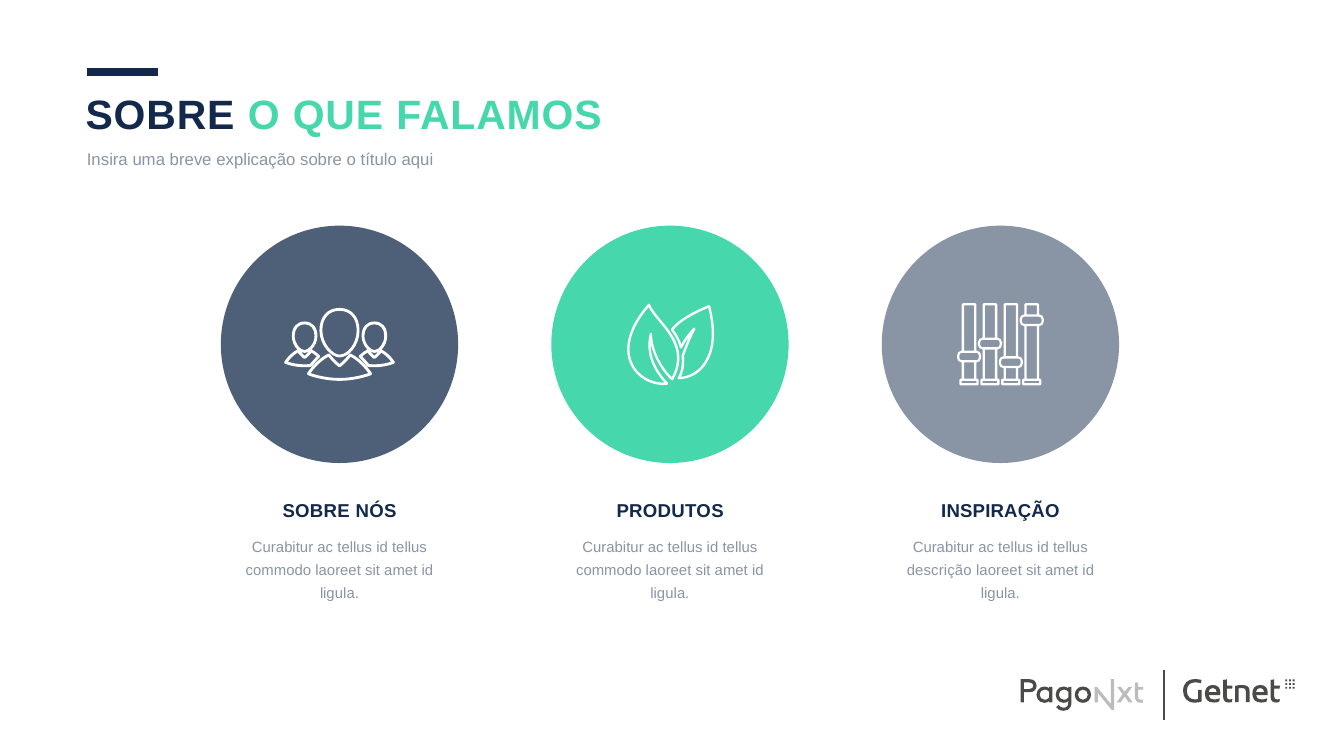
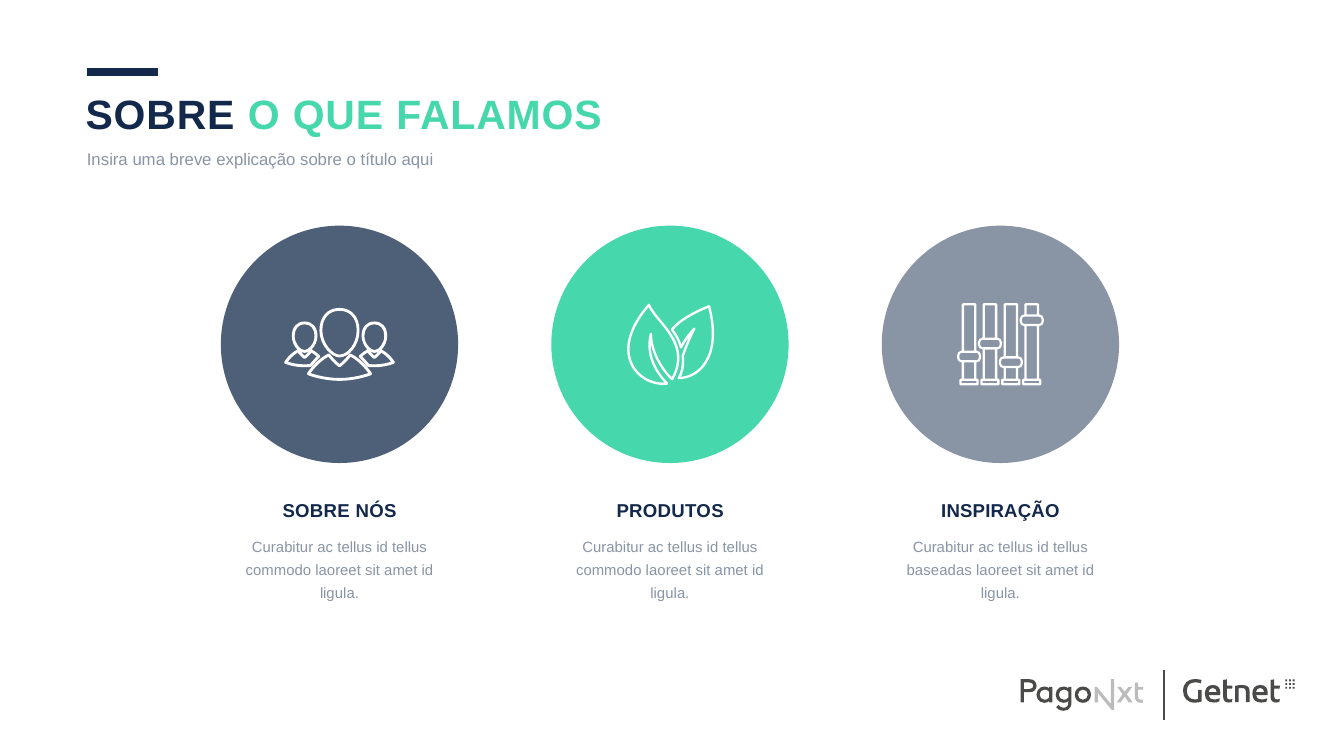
descrição: descrição -> baseadas (939, 570)
